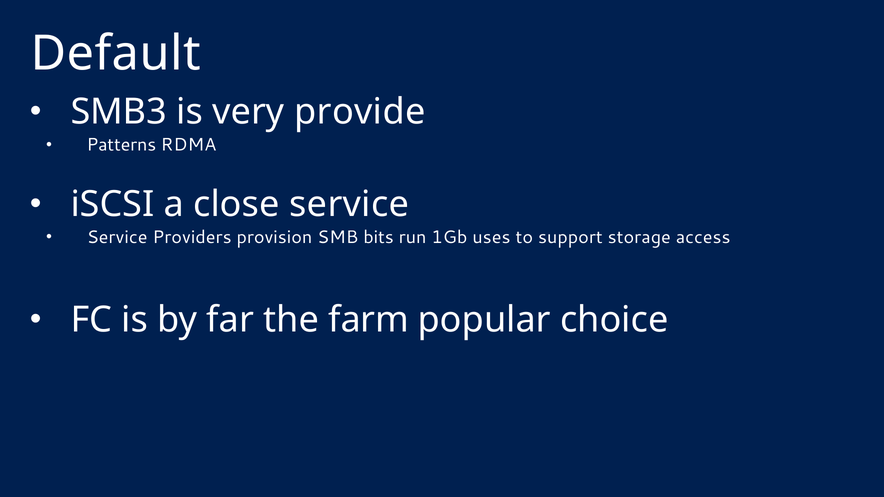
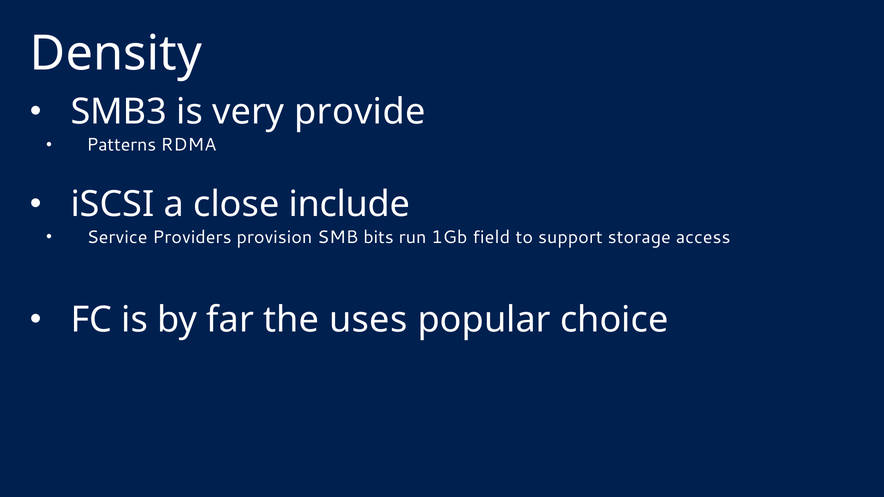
Default: Default -> Density (116, 54)
close service: service -> include (349, 204)
uses: uses -> field (491, 237)
farm: farm -> uses (368, 320)
